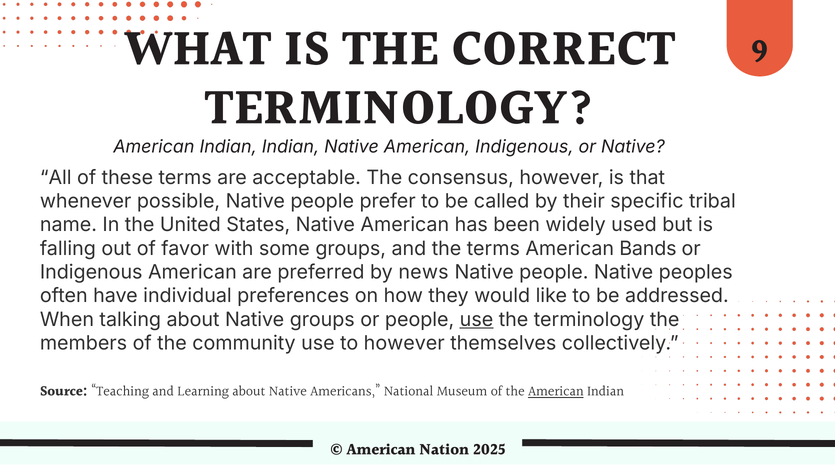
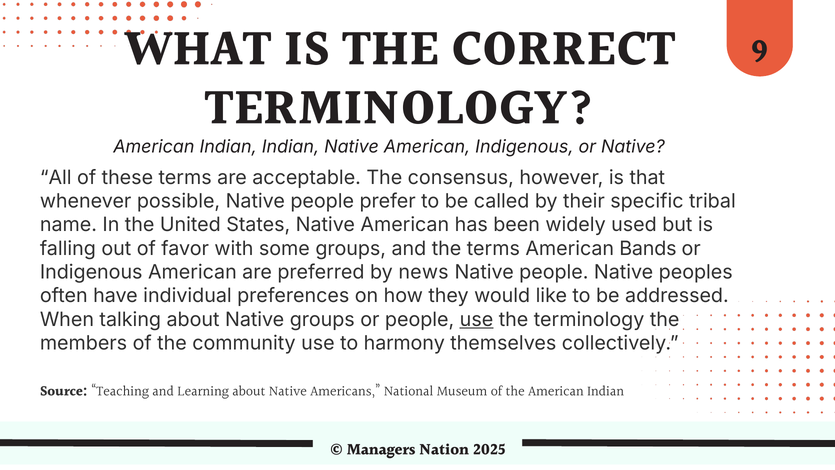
to however: however -> harmony (404, 343)
American underline: present -> none (556, 391)
American: American -> Managers (381, 450)
